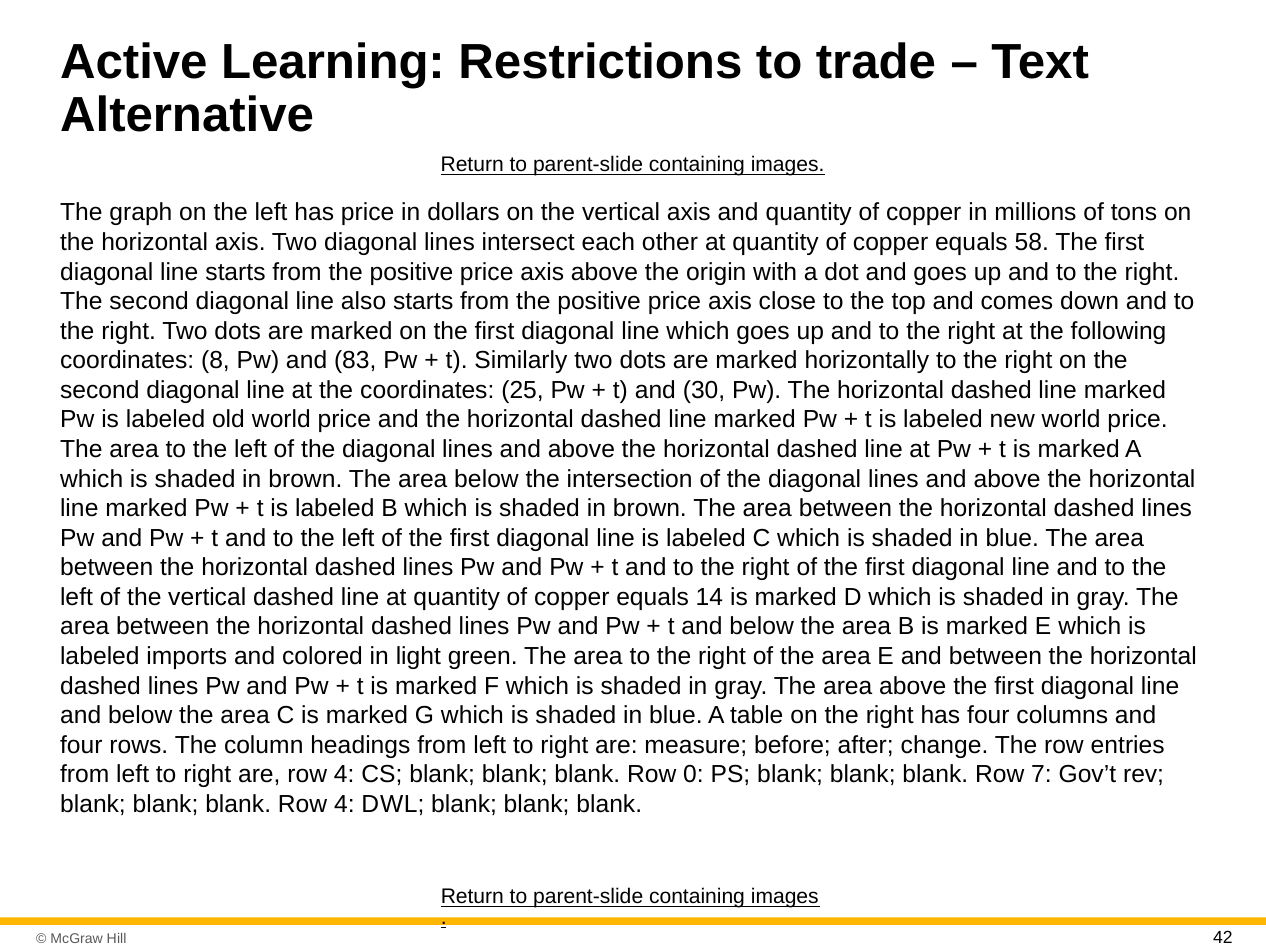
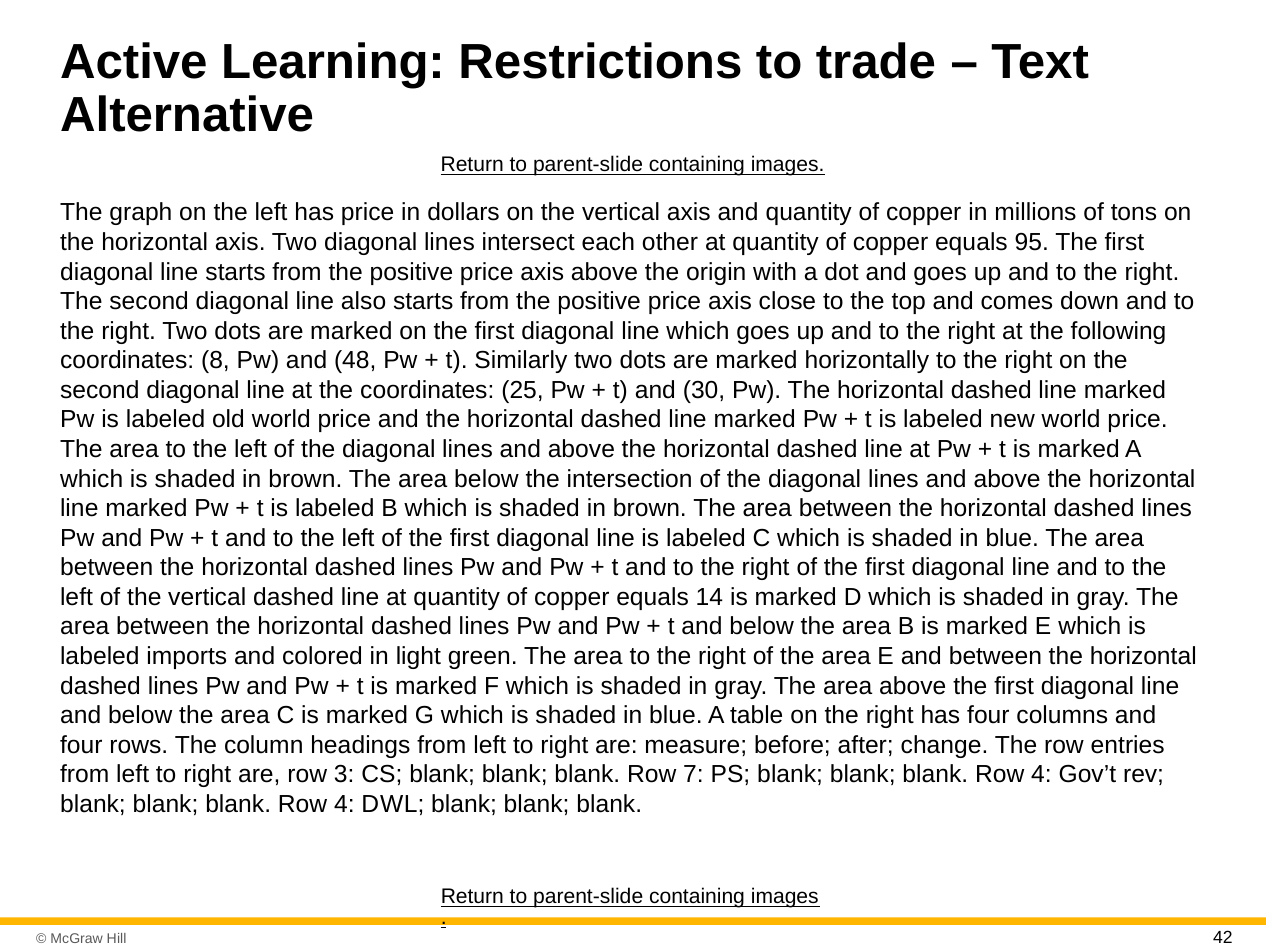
58: 58 -> 95 (1032, 242)
83: 83 -> 48 (355, 361)
are row 4: 4 -> 3 (344, 774)
0: 0 -> 7 (693, 774)
7: 7 -> 4 (1042, 774)
